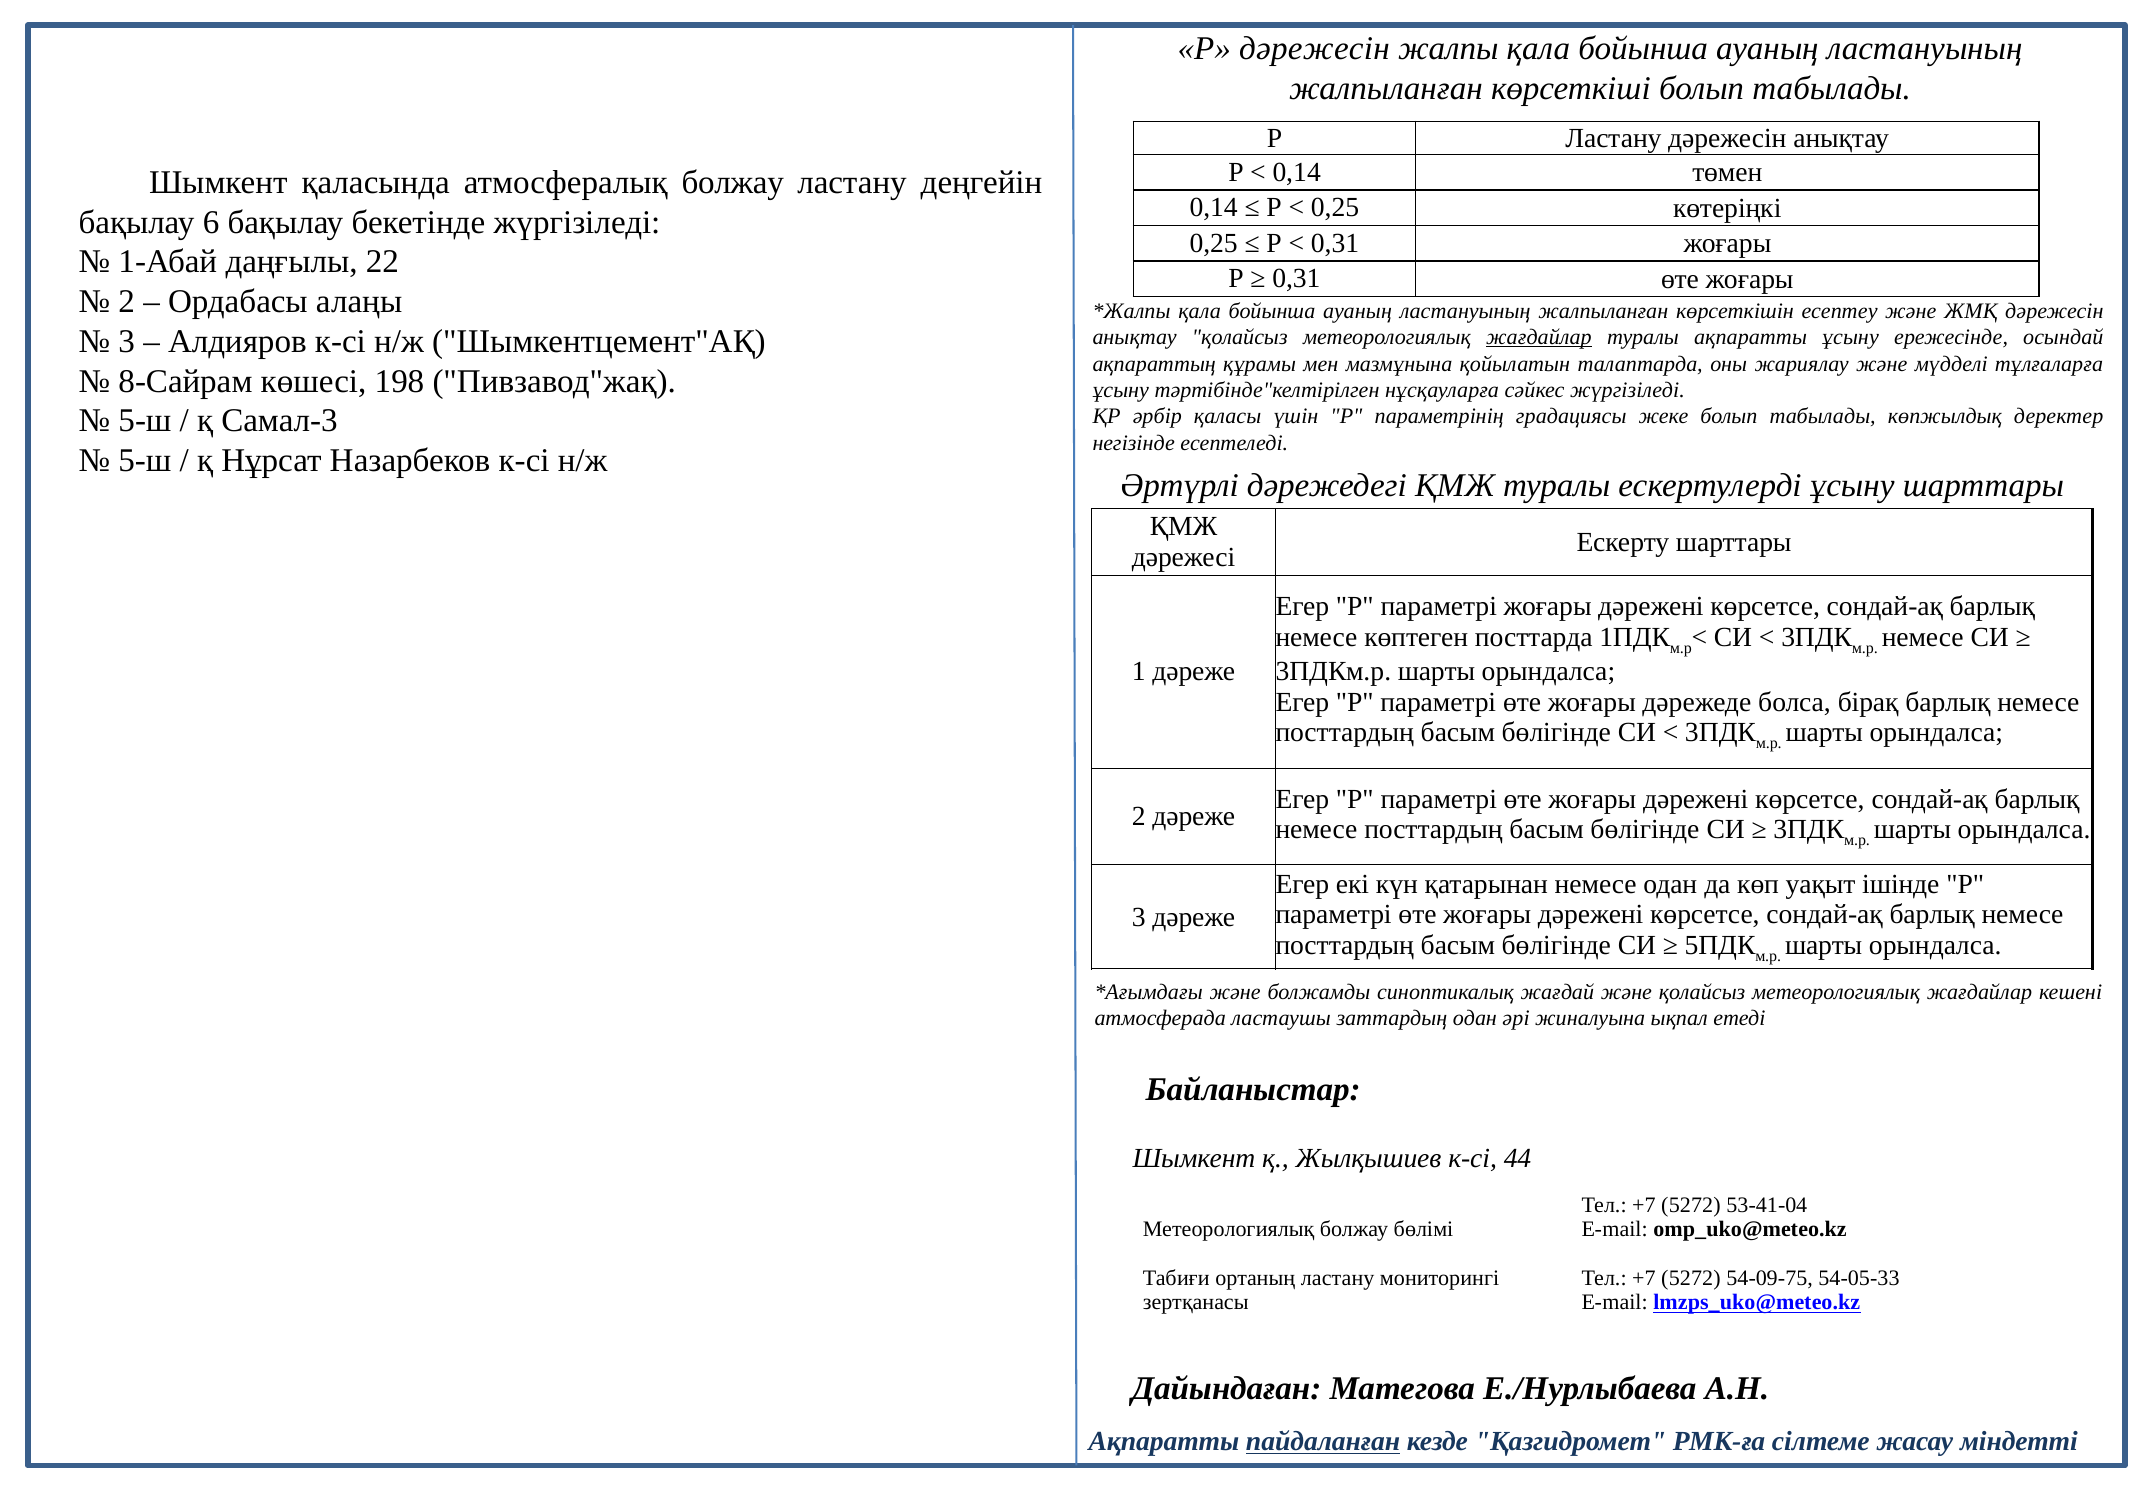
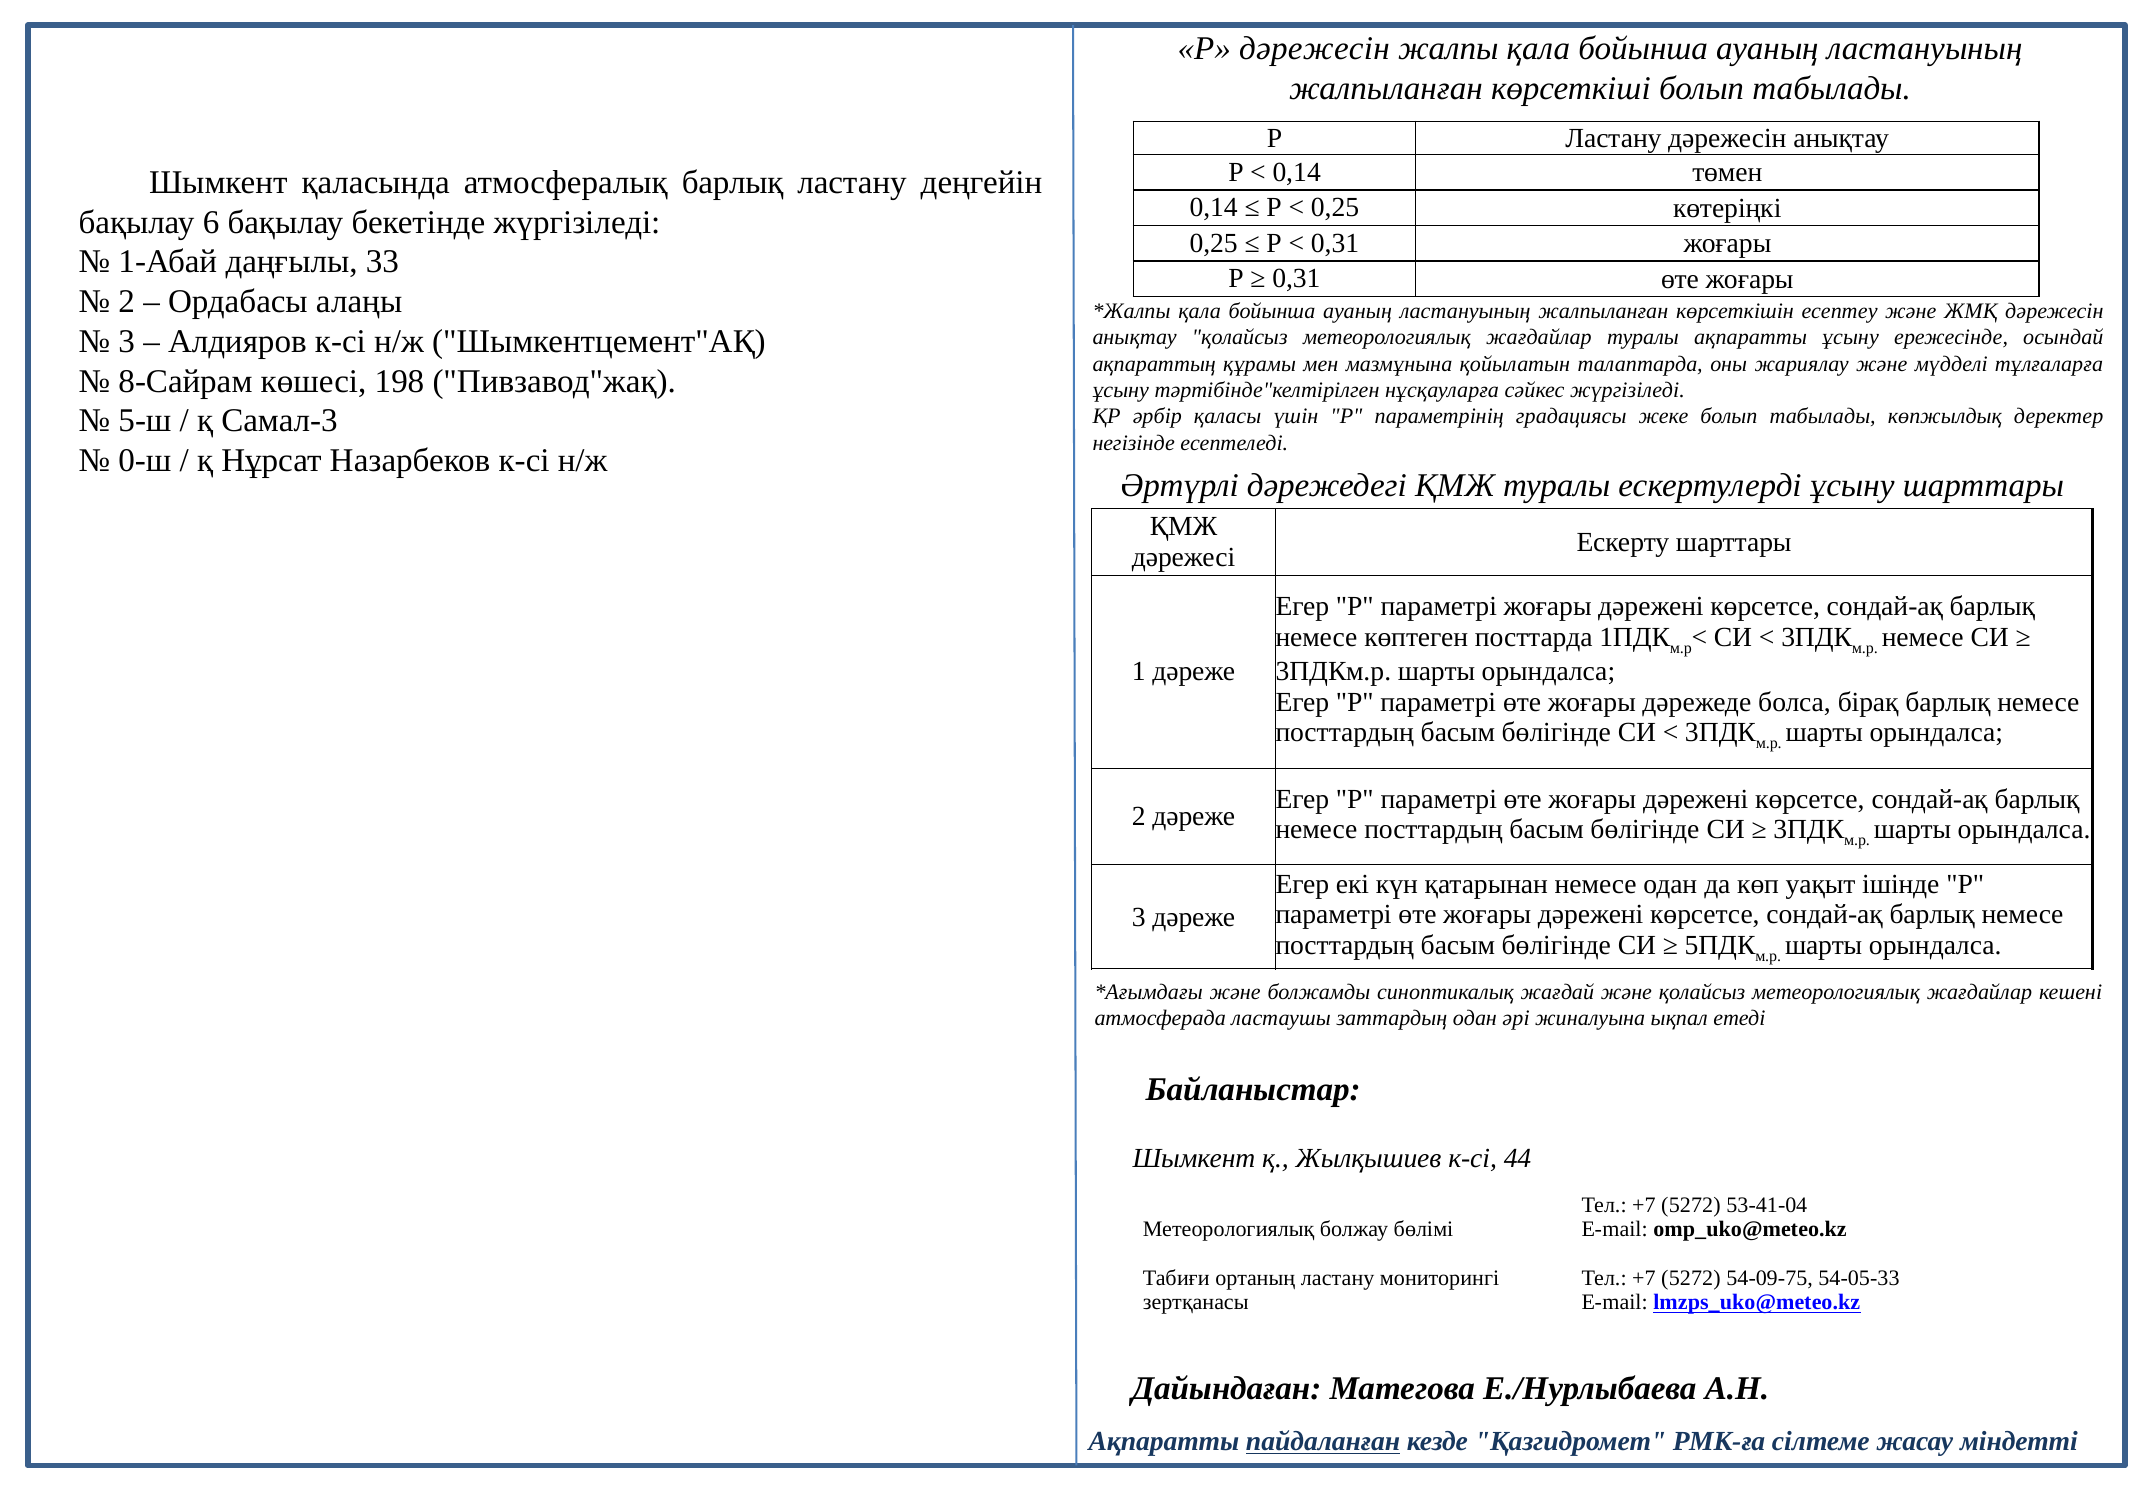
атмосфералық болжау: болжау -> барлық (733, 182)
22: 22 -> 33 (382, 262)
жағдайлар underline: present -> none (1539, 337)
5-ш: 5-ш -> 0-ш (145, 461)
